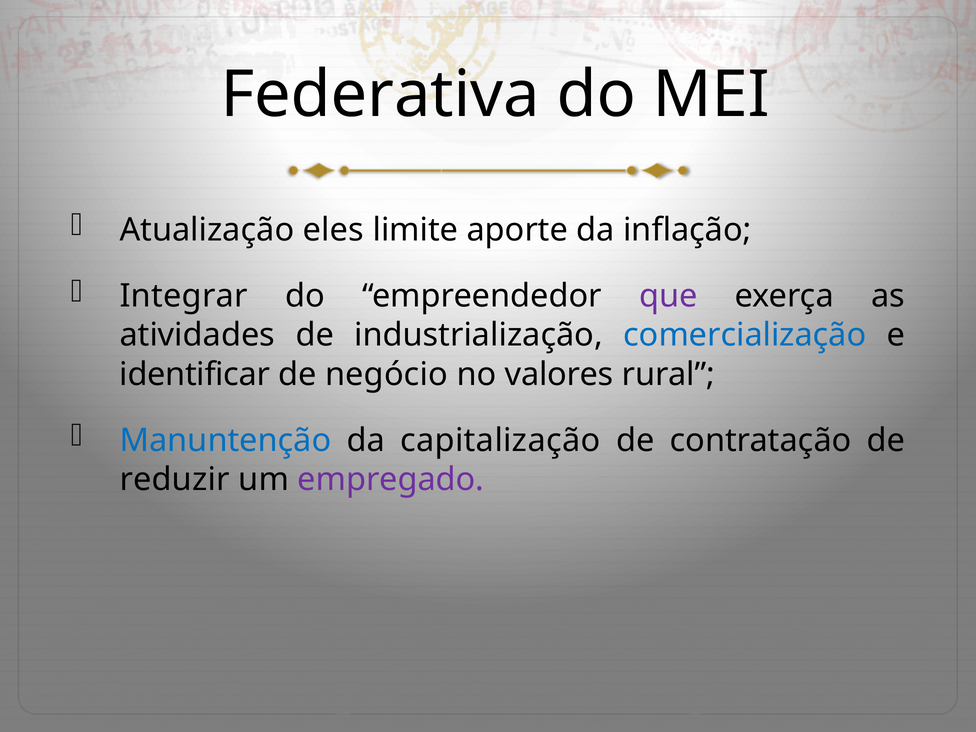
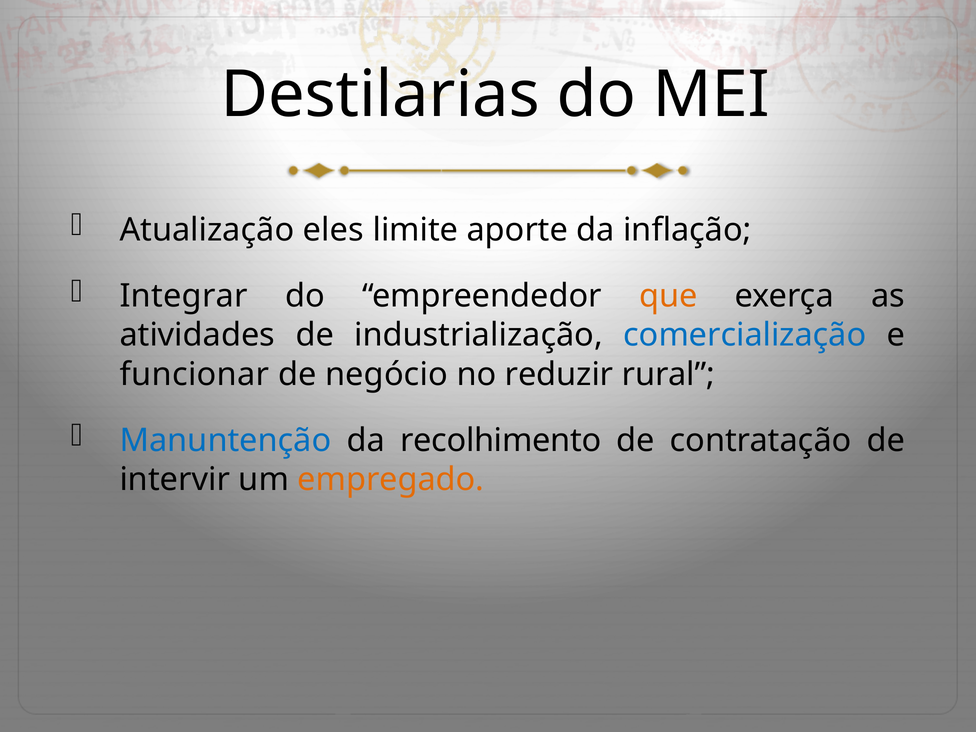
Federativa: Federativa -> Destilarias (380, 95)
que colour: purple -> orange (668, 296)
identificar: identificar -> funcionar (194, 374)
valores: valores -> reduzir (559, 374)
capitalização: capitalização -> recolhimento (501, 440)
reduzir: reduzir -> intervir (175, 479)
empregado colour: purple -> orange (391, 479)
